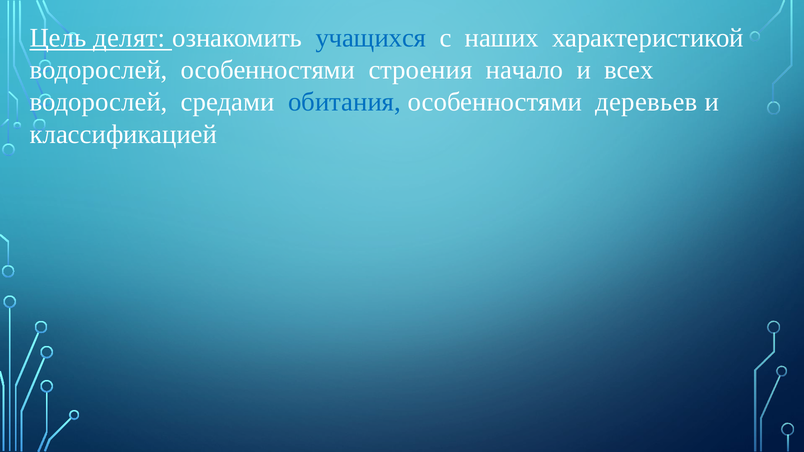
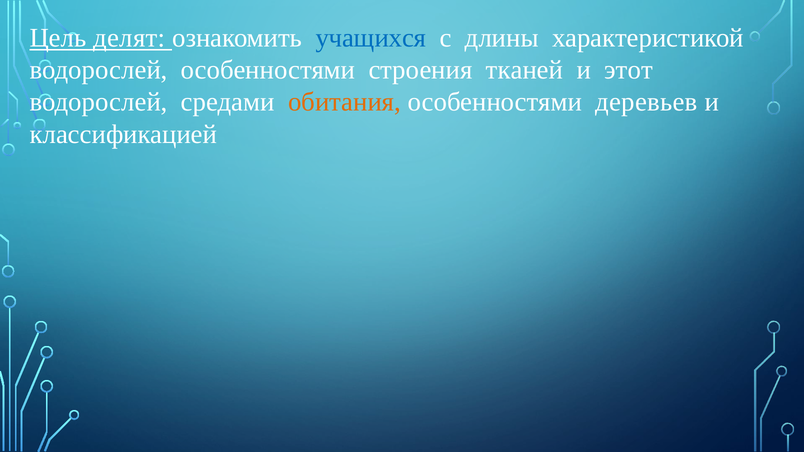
наших: наших -> длины (502, 38)
начало: начало -> тканей (524, 70)
всех: всех -> этот (629, 70)
обитания colour: blue -> orange (344, 102)
